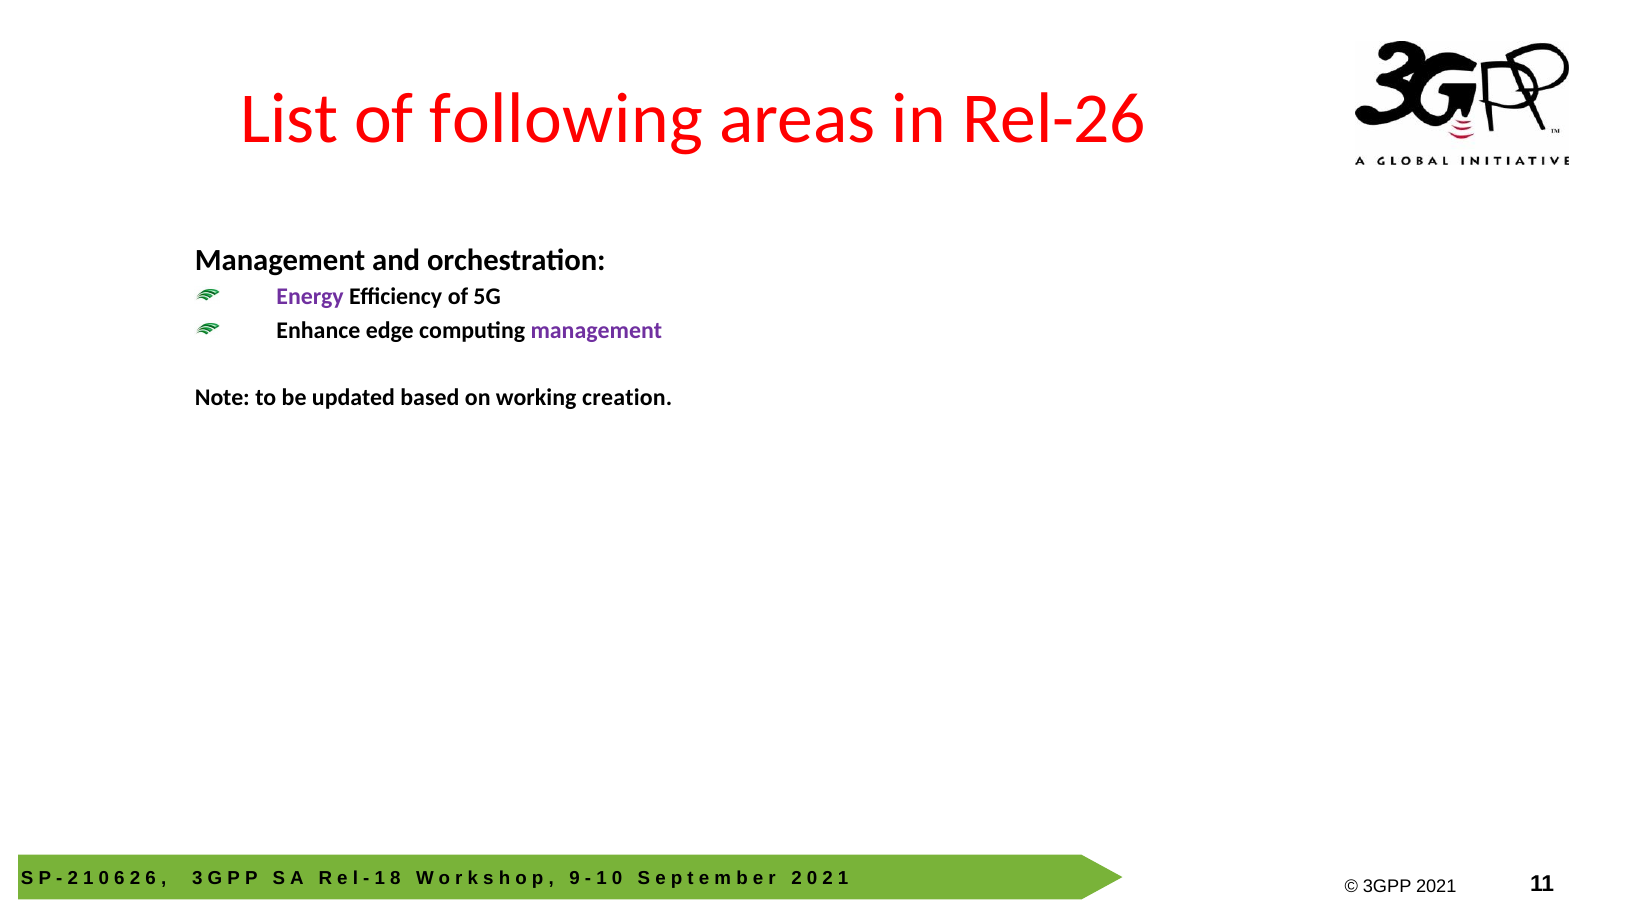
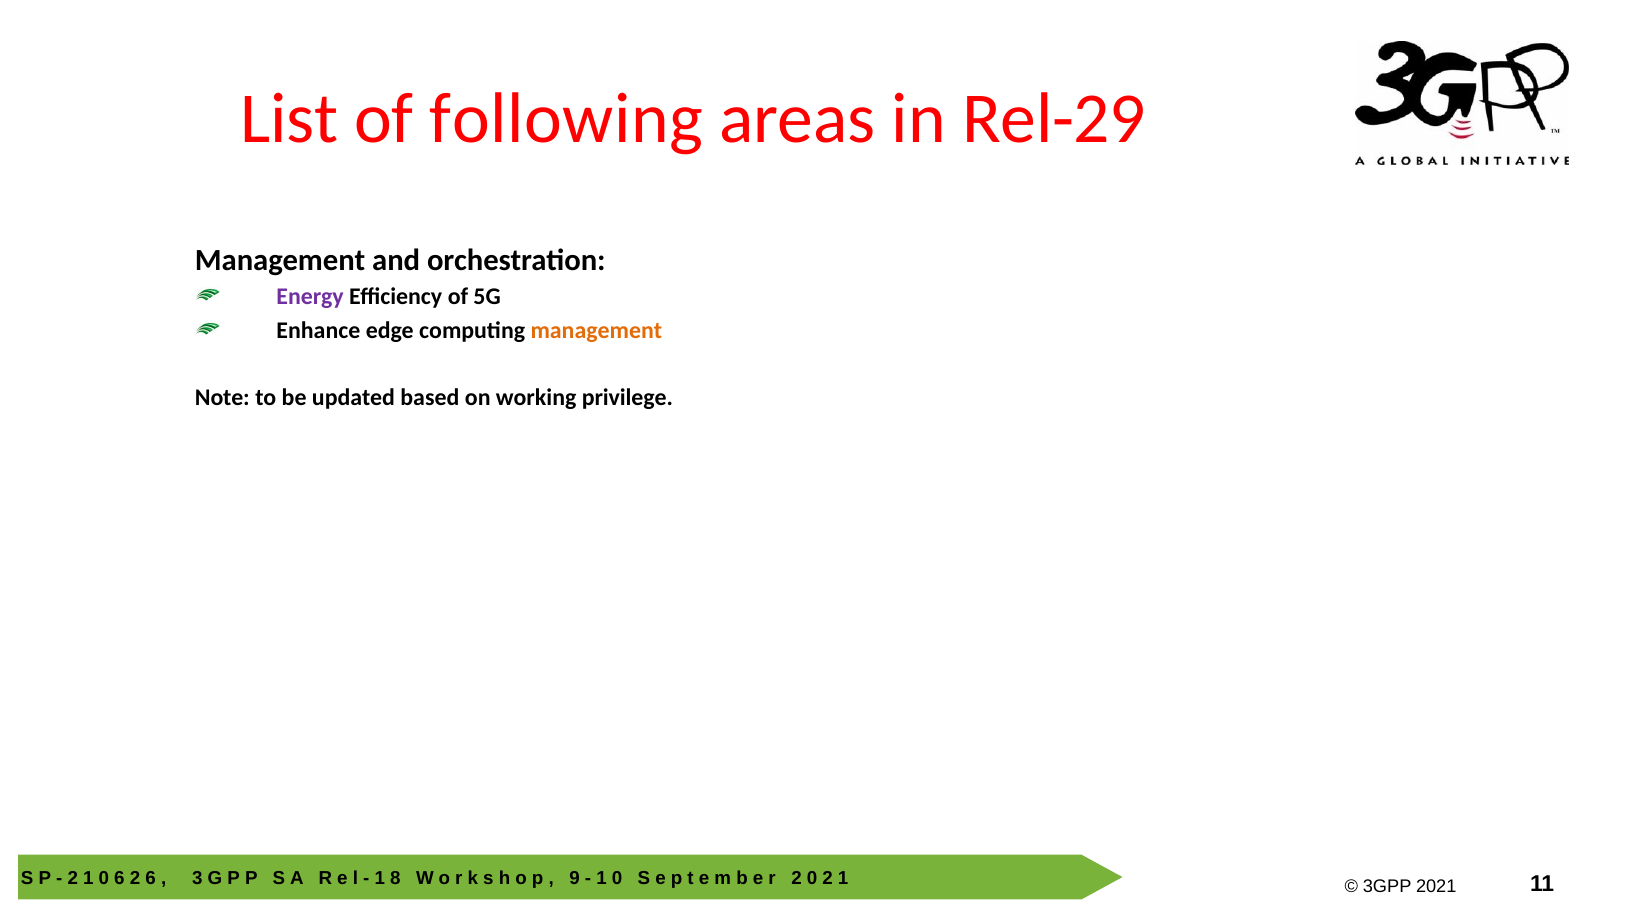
Rel-26: Rel-26 -> Rel-29 (1054, 119)
management colour: purple -> orange (596, 330)
creation: creation -> privilege (627, 397)
